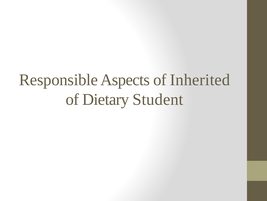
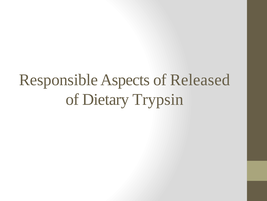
Inherited: Inherited -> Released (200, 80)
Student: Student -> Trypsin (158, 99)
